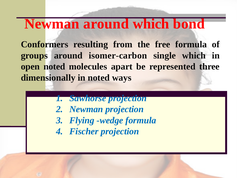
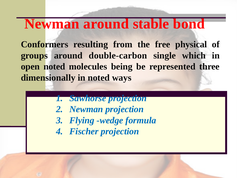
around which: which -> stable (151, 24)
free formula: formula -> physical (191, 44)
isomer-carbon: isomer-carbon -> double-carbon (118, 55)
apart: apart -> being (122, 66)
